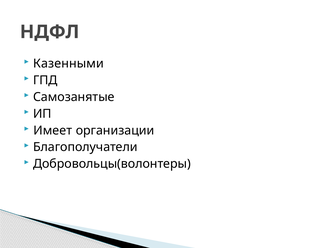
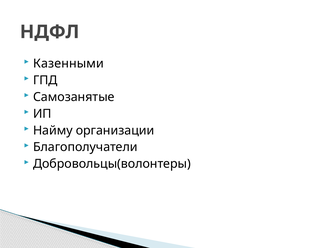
Имеет: Имеет -> Найму (53, 131)
